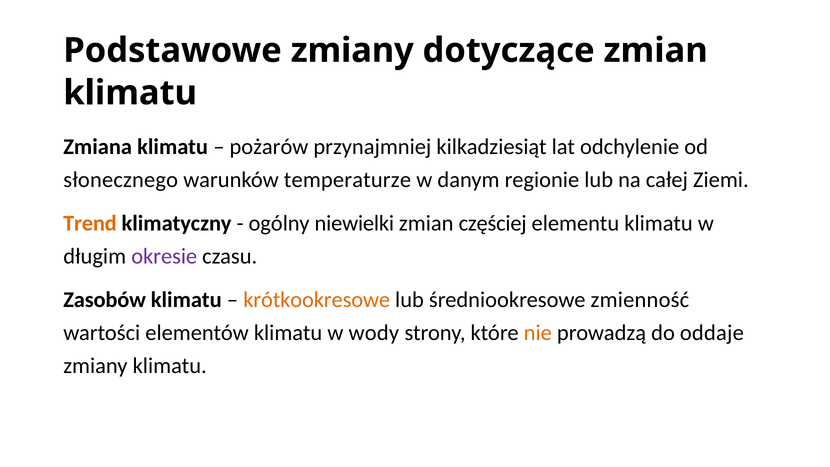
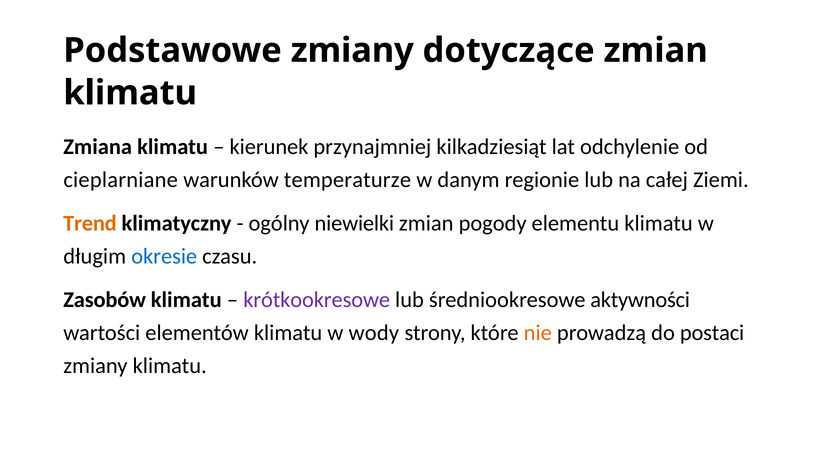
pożarów: pożarów -> kierunek (269, 147)
słonecznego: słonecznego -> cieplarniane (121, 180)
częściej: częściej -> pogody (493, 223)
okresie colour: purple -> blue (164, 256)
krótkookresowe colour: orange -> purple (317, 300)
zmienność: zmienność -> aktywności (640, 300)
oddaje: oddaje -> postaci (712, 333)
